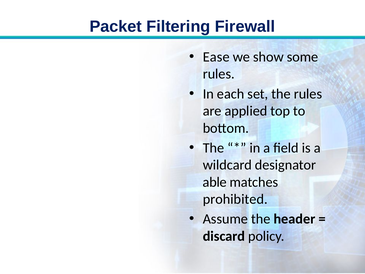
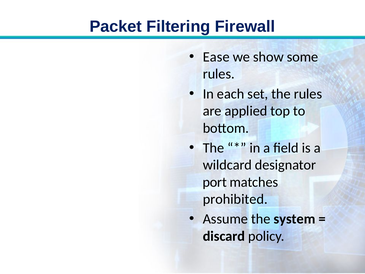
able: able -> port (215, 182)
header: header -> system (294, 219)
